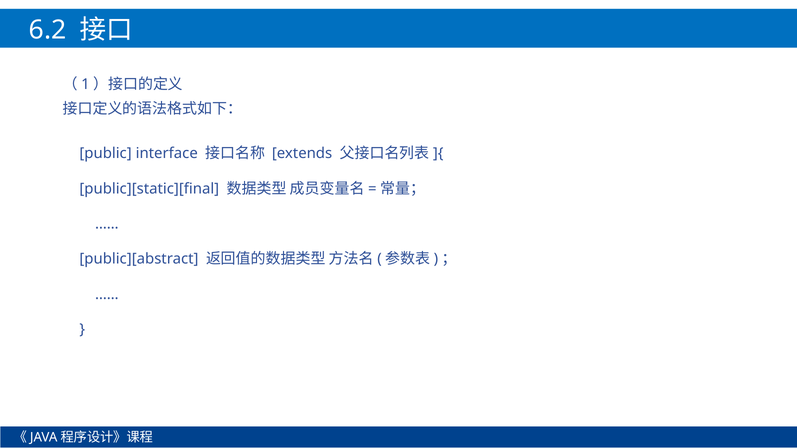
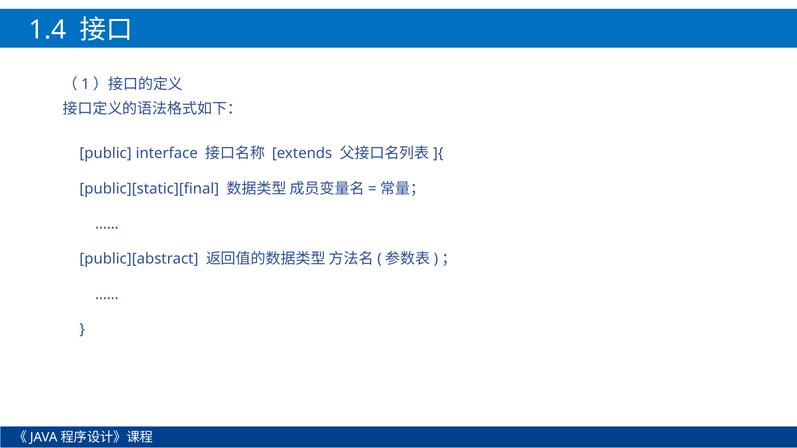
6.2: 6.2 -> 1.4 (48, 30)
